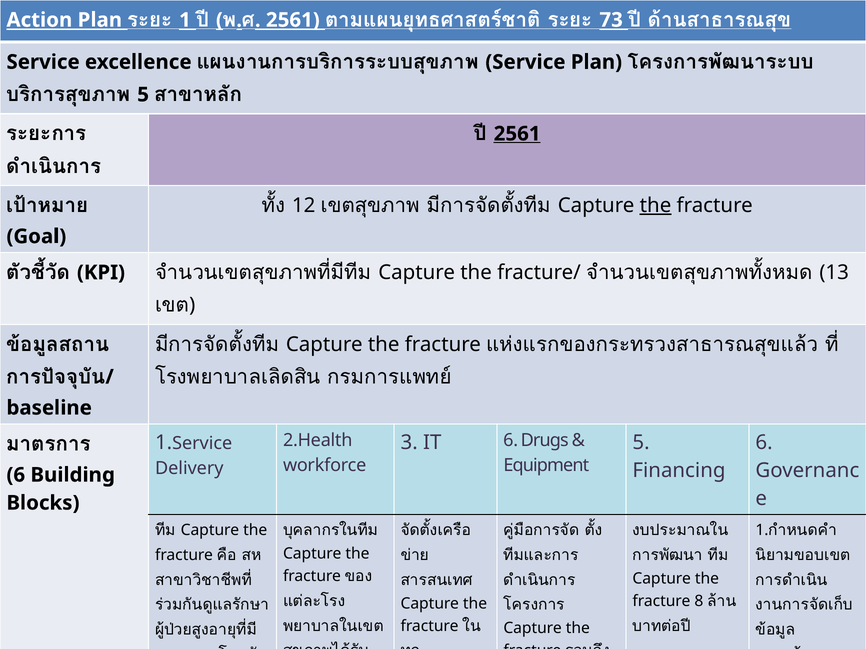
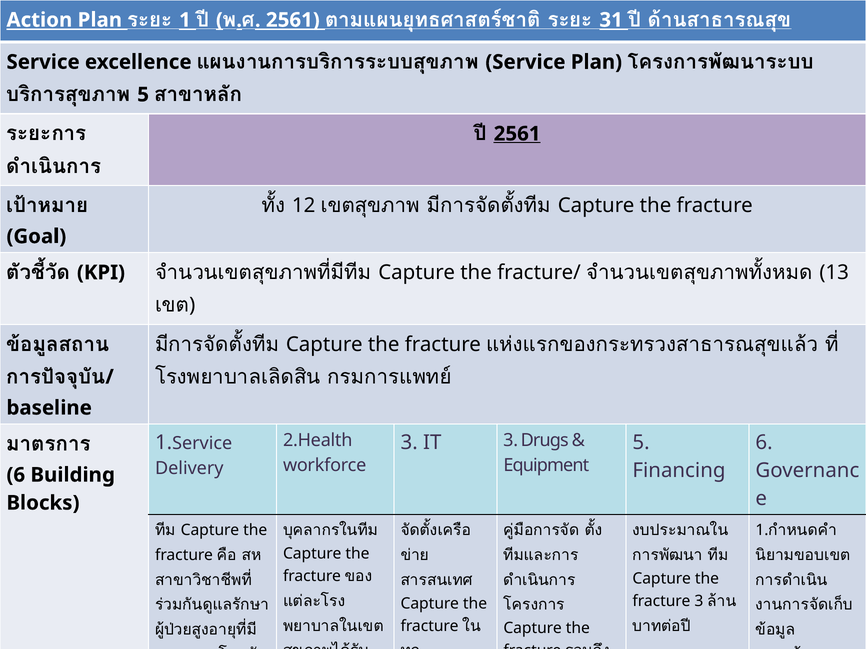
73: 73 -> 31 (611, 20)
the underline: present -> none (656, 206)
IT 6: 6 -> 3 (511, 441)
fracture 8: 8 -> 3 (699, 602)
